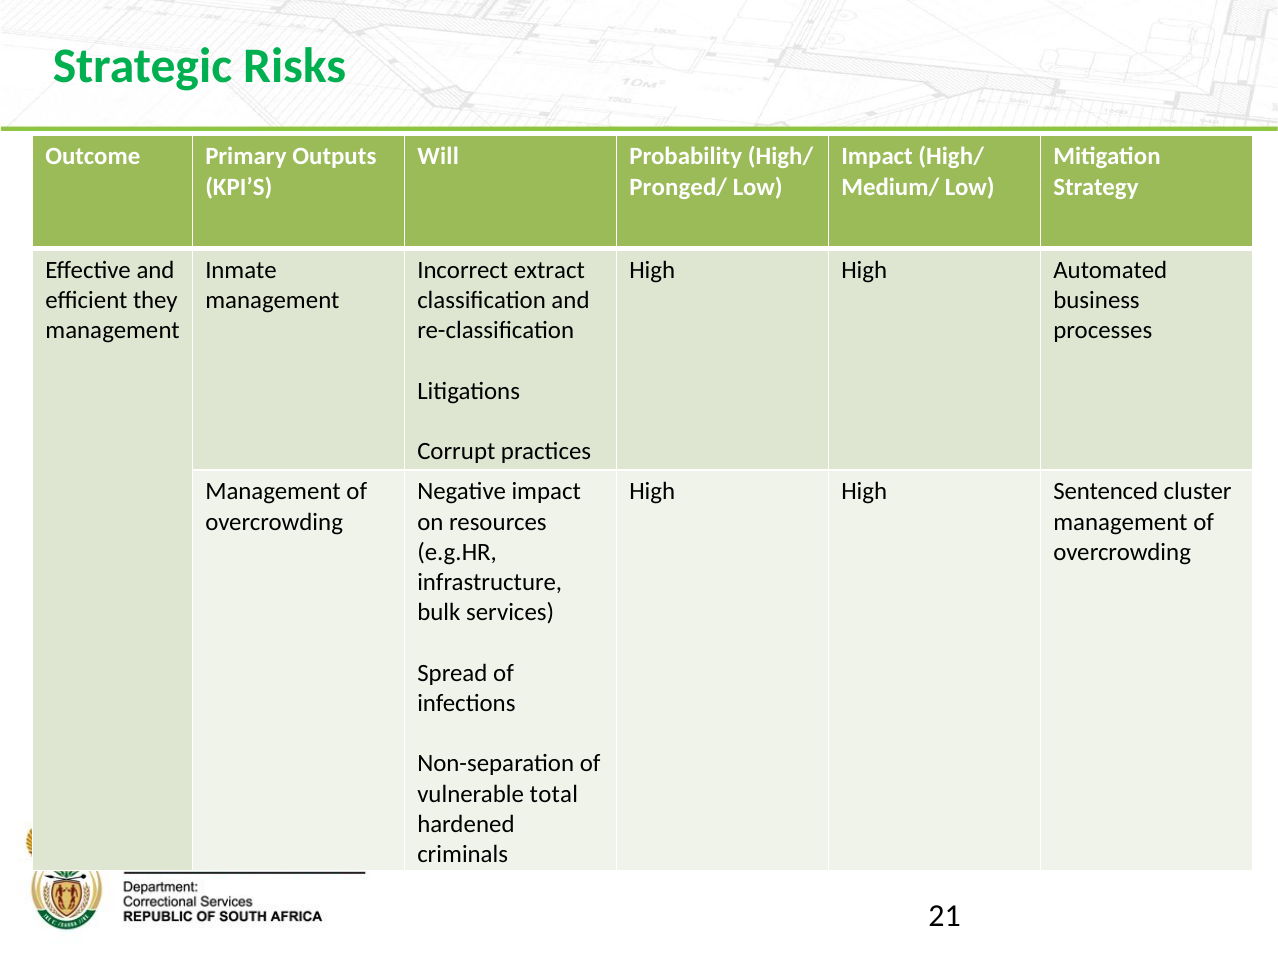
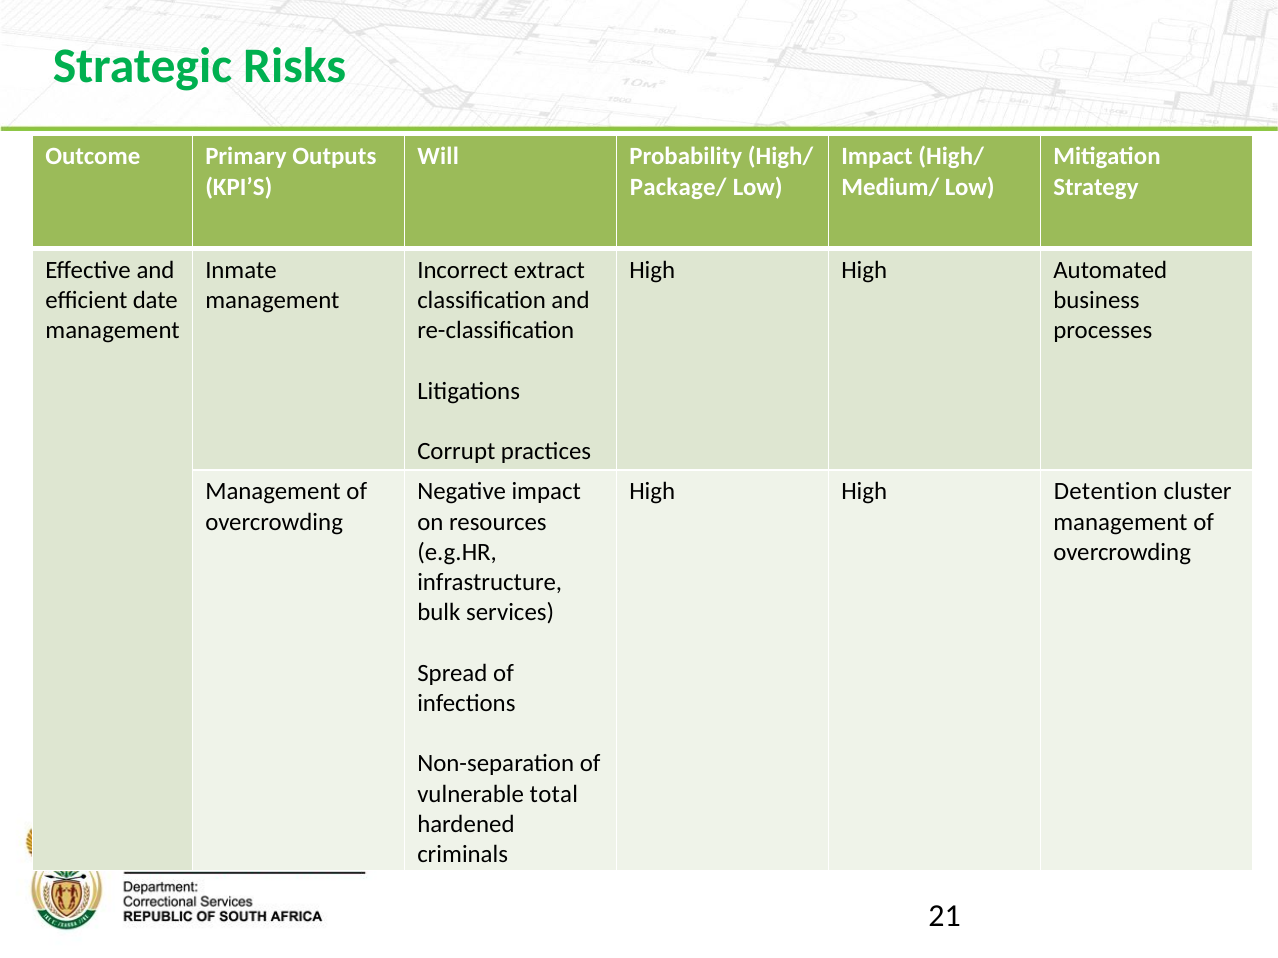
Pronged/: Pronged/ -> Package/ (678, 187)
they: they -> date (155, 300)
Sentenced: Sentenced -> Detention (1106, 492)
